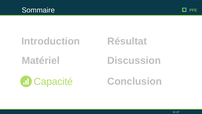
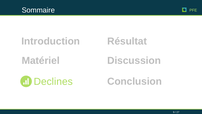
Capacité: Capacité -> Declines (53, 82)
